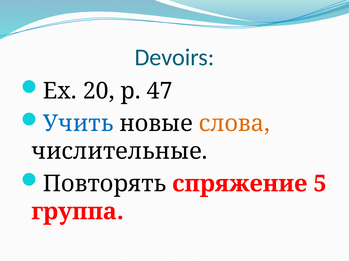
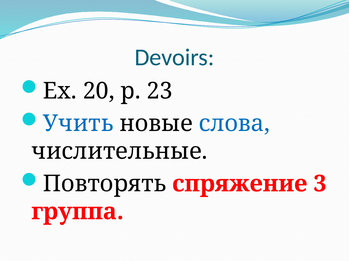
47: 47 -> 23 (160, 91)
слова colour: orange -> blue (234, 124)
5: 5 -> 3 (320, 184)
